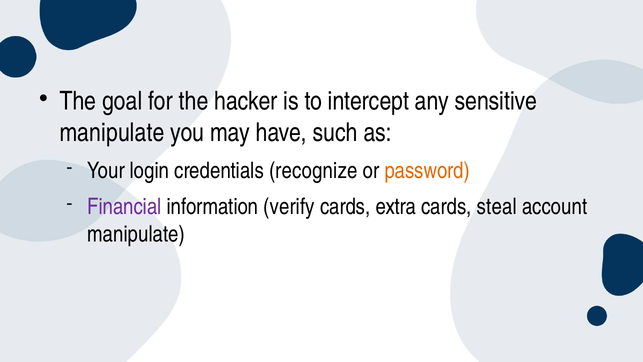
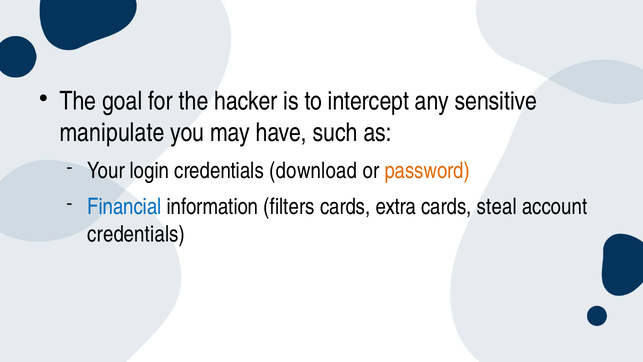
recognize: recognize -> download (313, 170)
Financial colour: purple -> blue (124, 207)
verify: verify -> filters (289, 207)
manipulate: manipulate -> credentials (136, 234)
